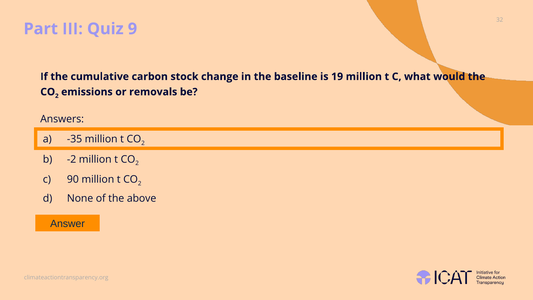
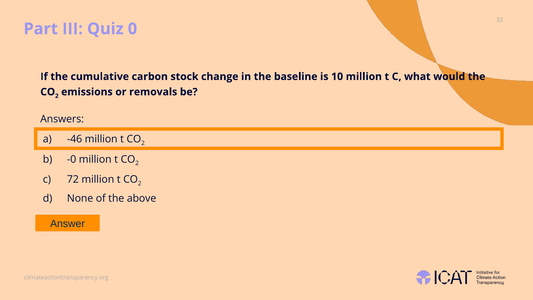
9: 9 -> 0 (132, 29)
19: 19 -> 10 (337, 77)
-35: -35 -> -46 (75, 139)
-2: -2 -> -0 (72, 159)
90: 90 -> 72 (73, 179)
